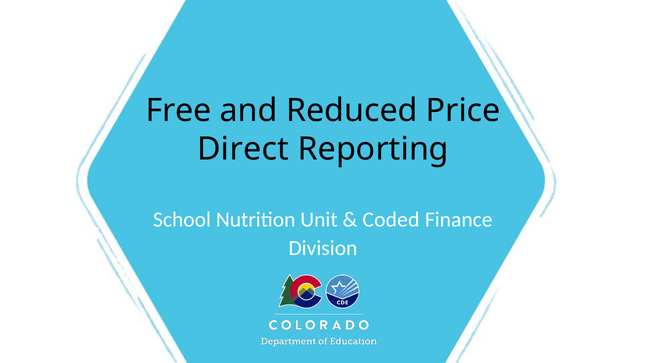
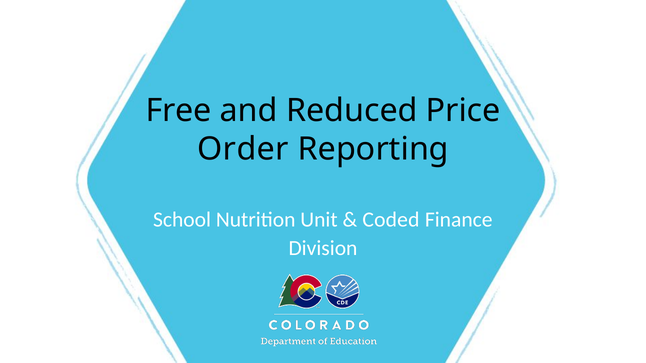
Direct: Direct -> Order (243, 149)
